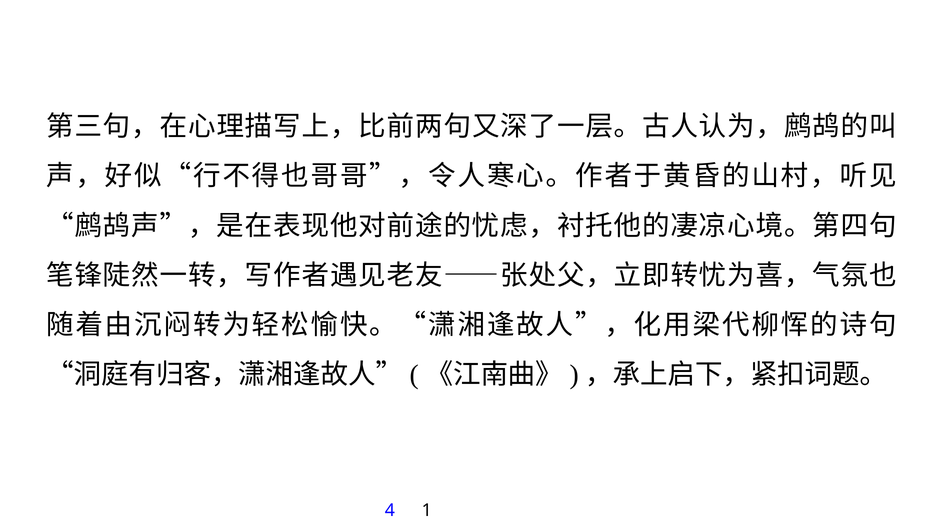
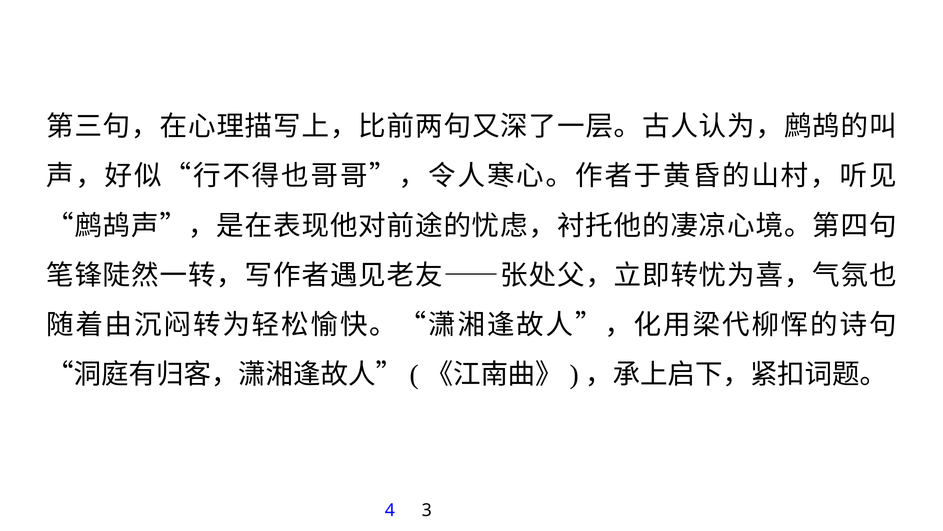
1: 1 -> 3 (427, 510)
